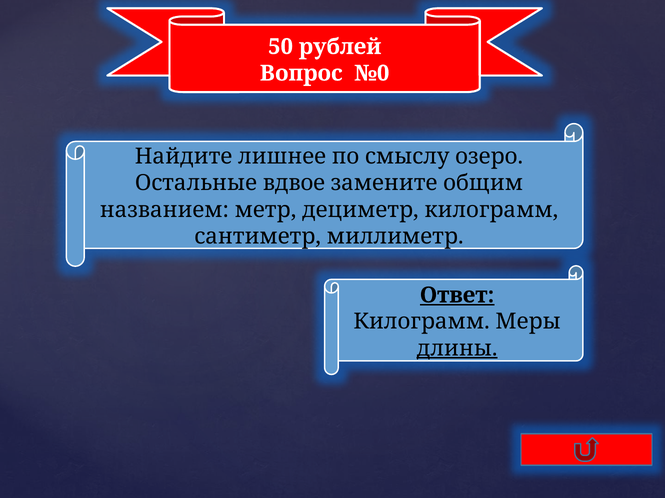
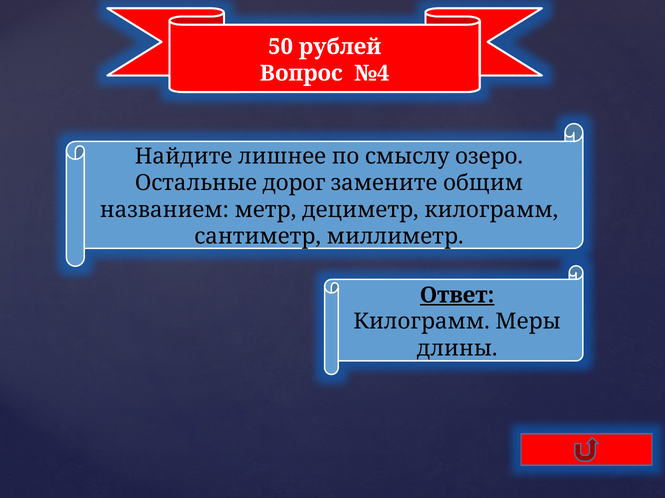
№0: №0 -> №4 (372, 73)
вдвое: вдвое -> дорог (294, 183)
длины underline: present -> none (457, 349)
